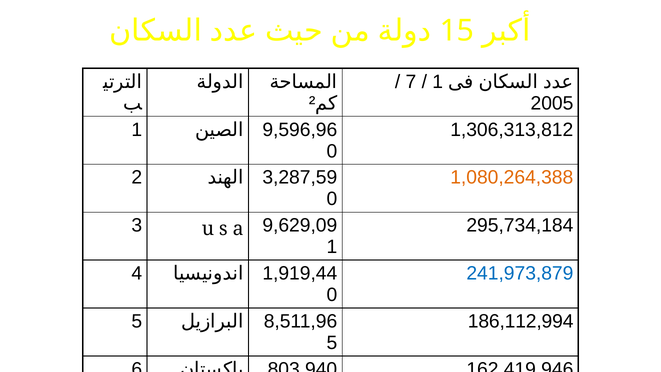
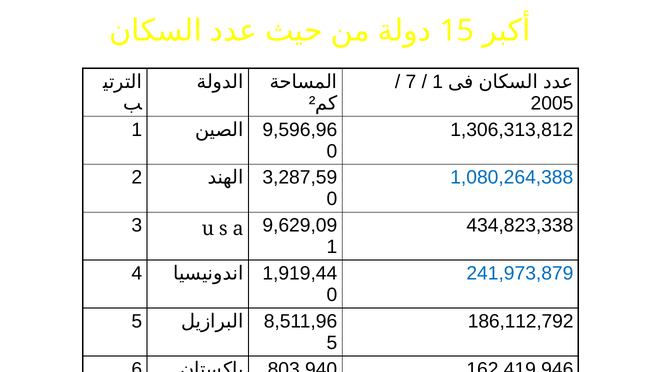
1,080,264,388 colour: orange -> blue (512, 178)
295,734,184: 295,734,184 -> 434,823,338 (520, 225)
186,112,994: 186,112,994 -> 186,112,792 (521, 321)
